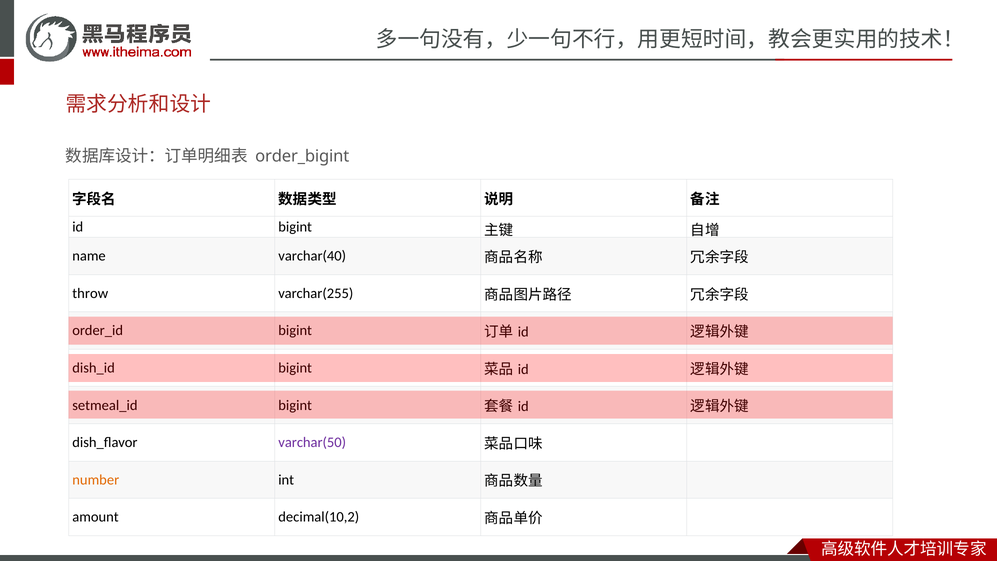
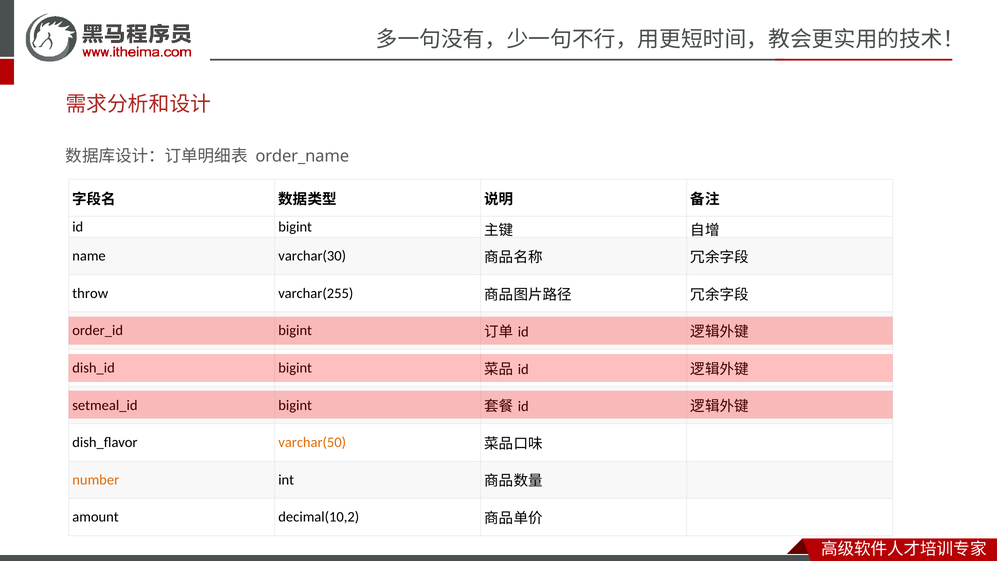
order_bigint: order_bigint -> order_name (302, 156)
varchar(40: varchar(40 -> varchar(30 (312, 256)
varchar(50 colour: purple -> orange (312, 442)
